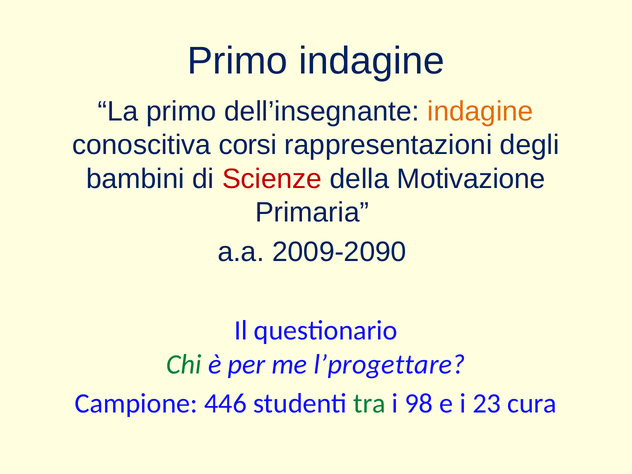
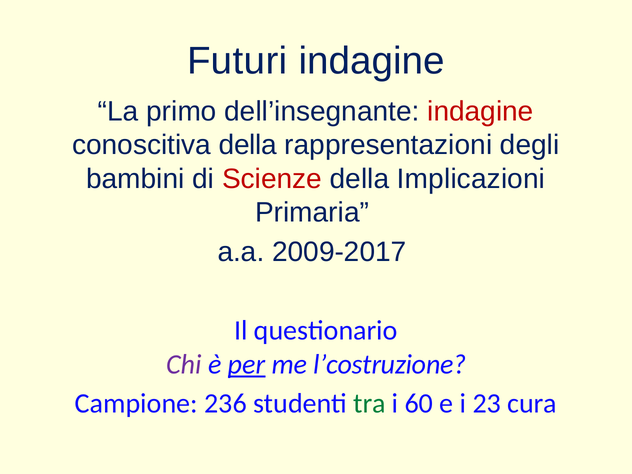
Primo: Primo -> Futuri (237, 61)
indagine colour: orange -> red (480, 112)
conoscitiva corsi: corsi -> della (248, 145)
Motivazione: Motivazione -> Implicazioni (471, 179)
2009-2090: 2009-2090 -> 2009-2017 (339, 252)
Chi colour: green -> purple (184, 364)
per underline: none -> present (247, 364)
l’progettare: l’progettare -> l’costruzione (390, 364)
446: 446 -> 236 (225, 404)
98: 98 -> 60 (419, 404)
